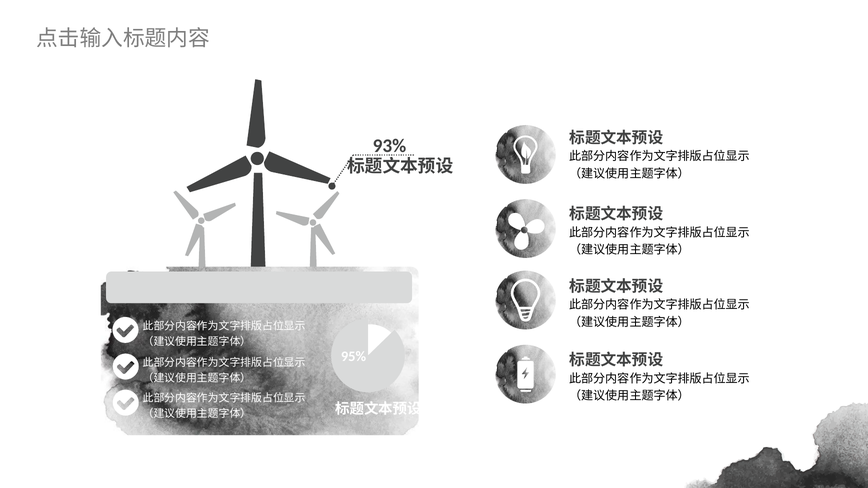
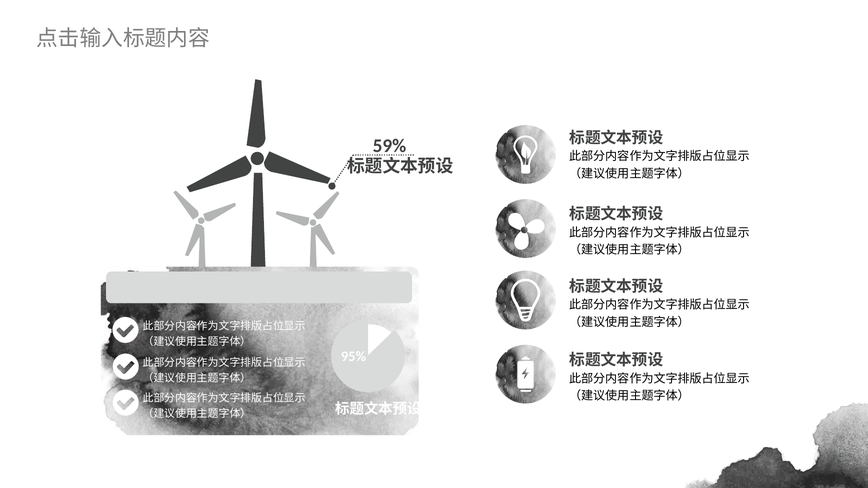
93%: 93% -> 59% (389, 146)
